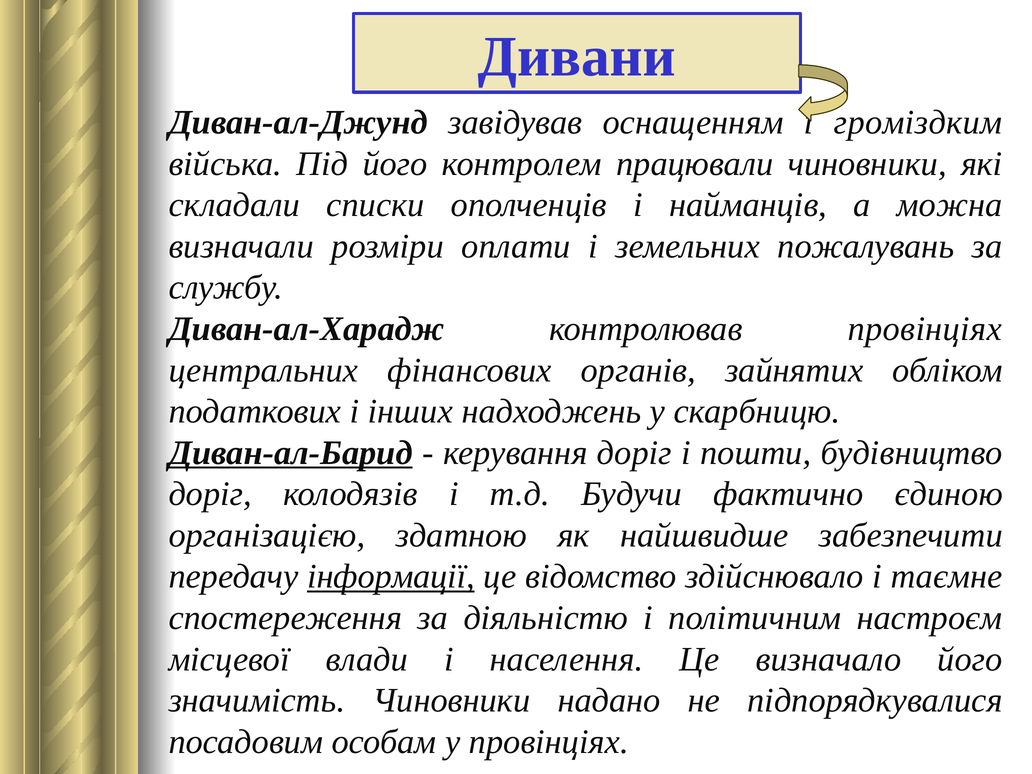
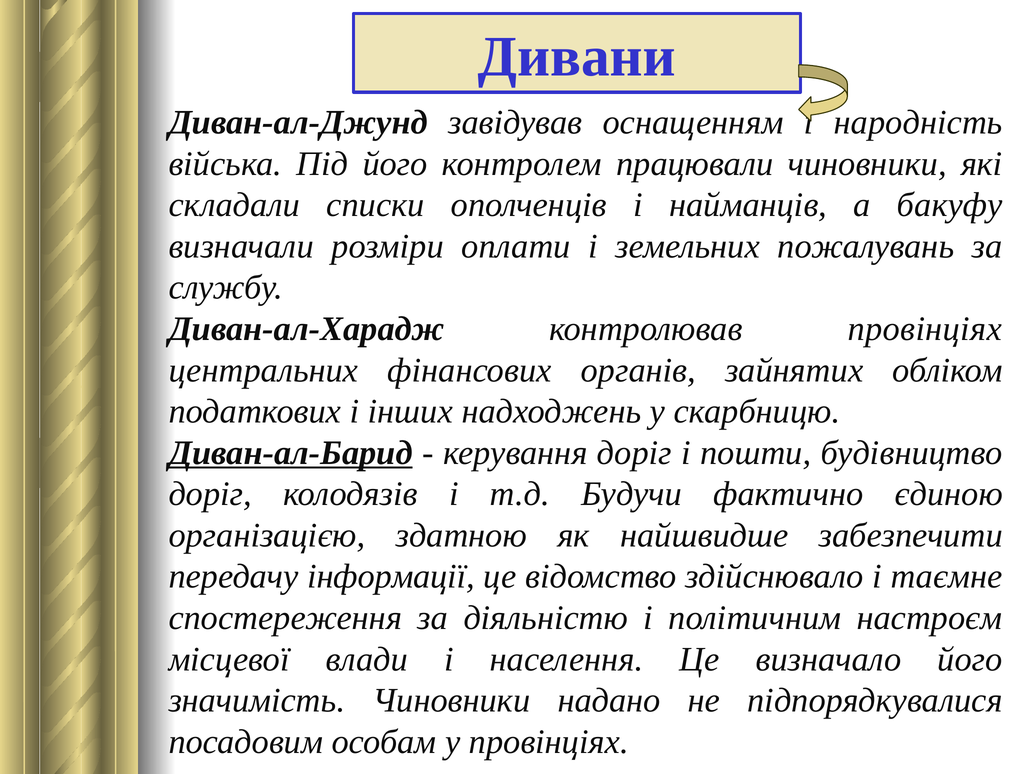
громіздким: громіздким -> народність (918, 123)
можна: можна -> бакуфу (950, 205)
інформації underline: present -> none (391, 577)
